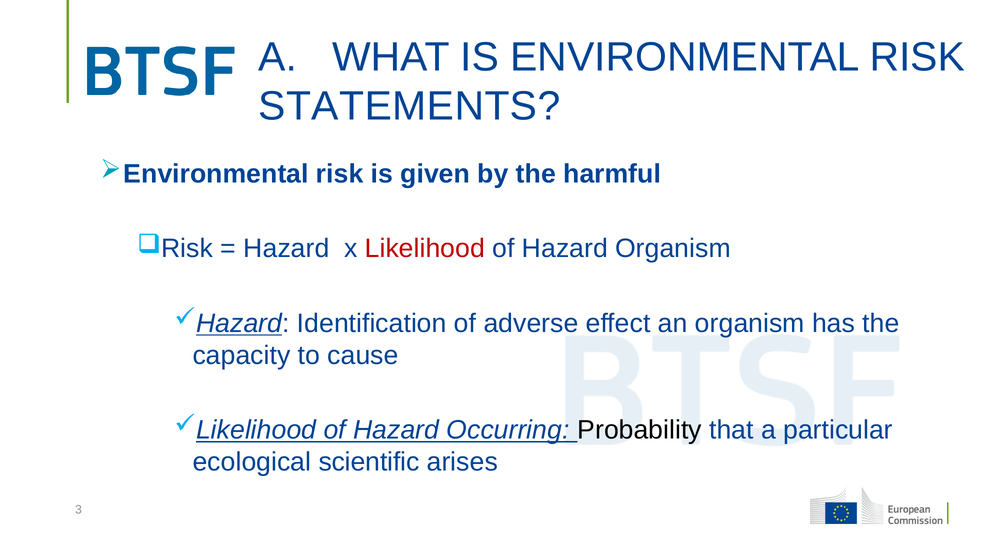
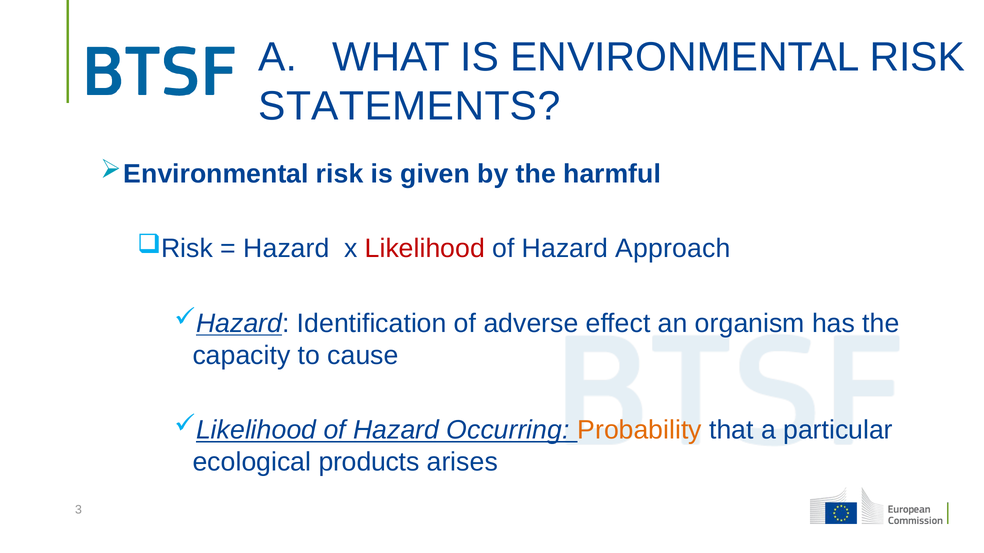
Hazard Organism: Organism -> Approach (673, 249)
Probability colour: black -> orange (640, 430)
scientific: scientific -> products (369, 462)
